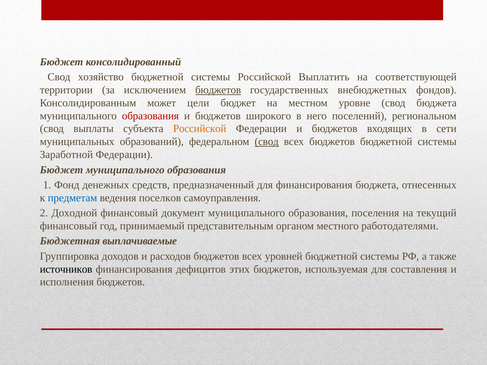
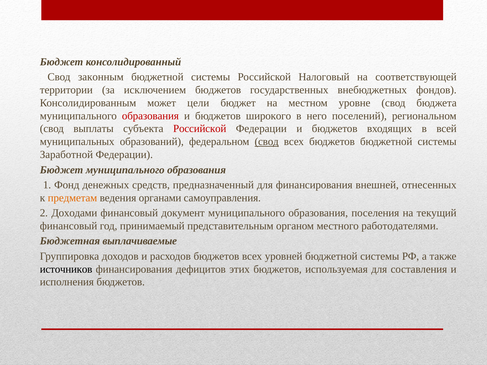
хозяйство: хозяйство -> законным (101, 77)
Выплатить: Выплатить -> Налоговый (324, 77)
бюджетов underline: present -> none (218, 90)
Российской colour: orange -> red (200, 129)
сети: сети -> всей (447, 129)
финансирования бюджета: бюджета -> внешней (377, 185)
предметам colour: blue -> orange (72, 198)
поселков: поселков -> органами (160, 198)
Доходной: Доходной -> Доходами (74, 213)
